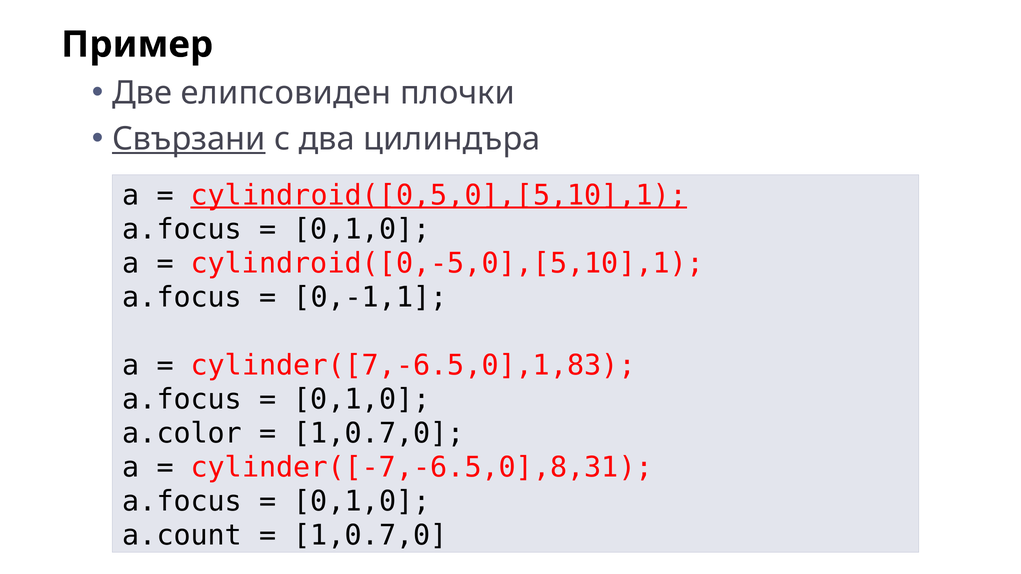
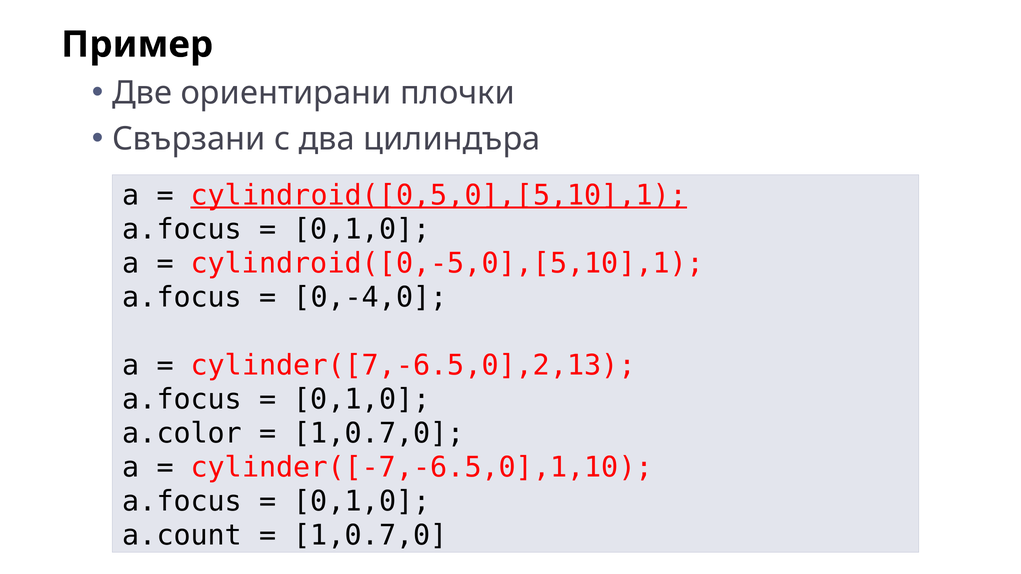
елипсовиден: елипсовиден -> ориентирани (286, 93)
Свързани underline: present -> none (189, 139)
0,-1,1: 0,-1,1 -> 0,-4,0 (370, 298)
cylinder([7,-6.5,0],1,83: cylinder([7,-6.5,0],1,83 -> cylinder([7,-6.5,0],2,13 (413, 366)
cylinder([-7,-6.5,0],8,31: cylinder([-7,-6.5,0],8,31 -> cylinder([-7,-6.5,0],1,10 (422, 468)
